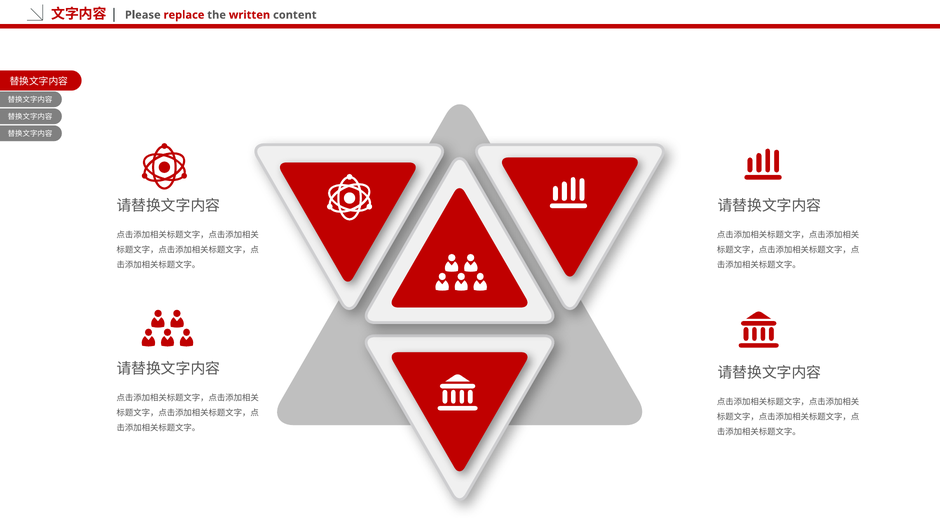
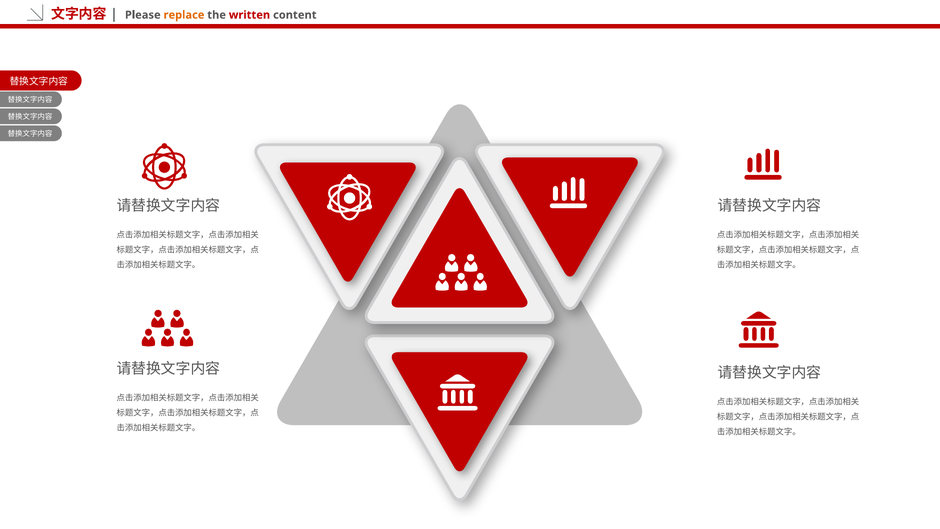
replace colour: red -> orange (184, 15)
